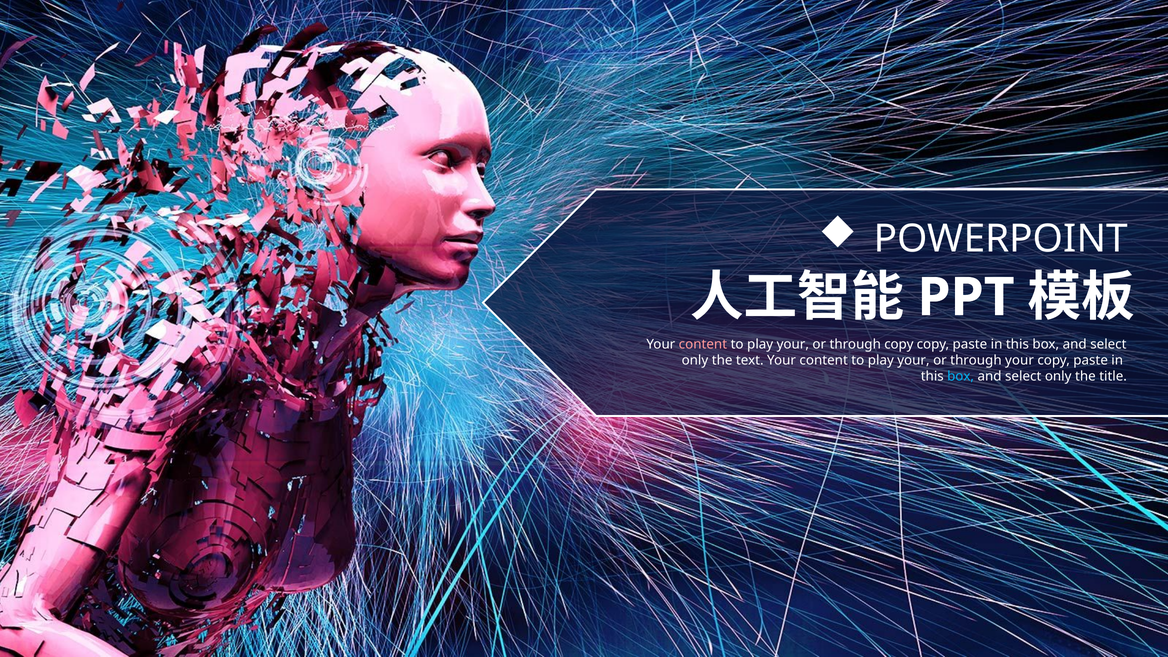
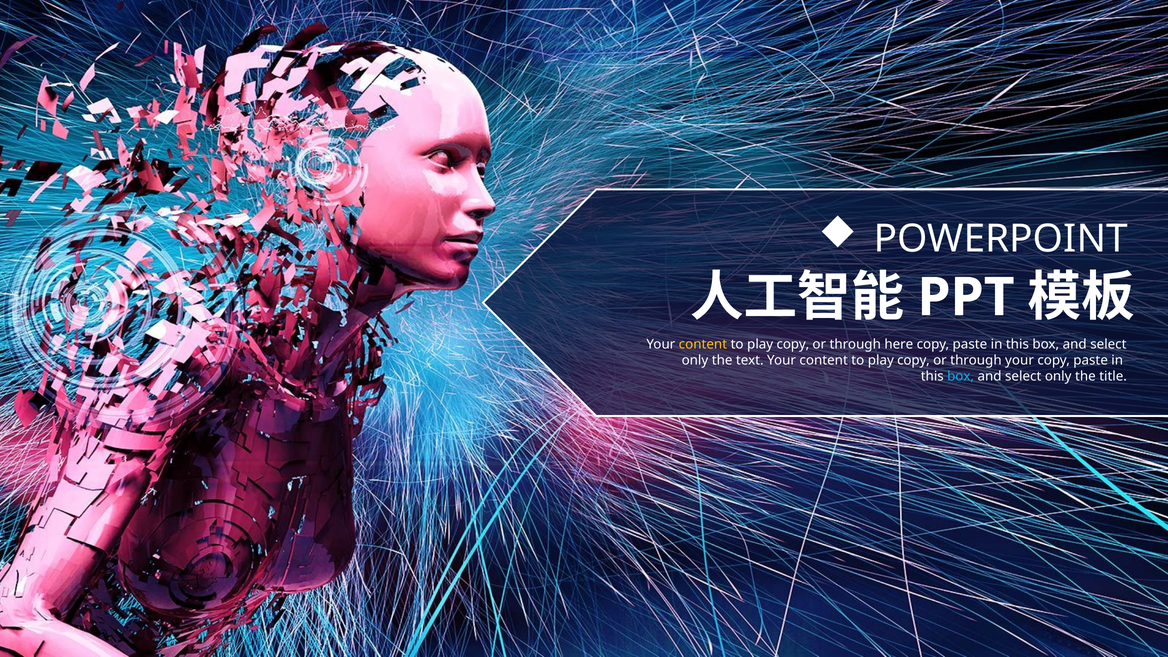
content colour: pink -> yellow (703, 344)
your: your -> copy (793, 344)
through copy: copy -> here (899, 344)
your: your -> copy (914, 360)
